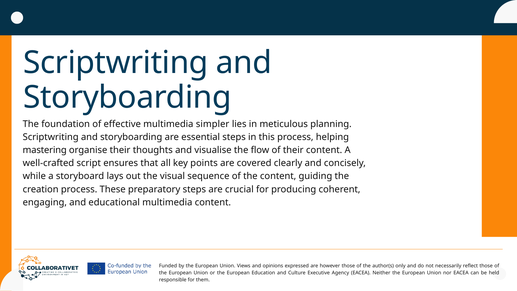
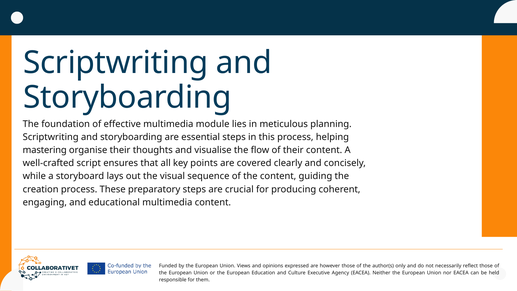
simpler: simpler -> module (213, 124)
